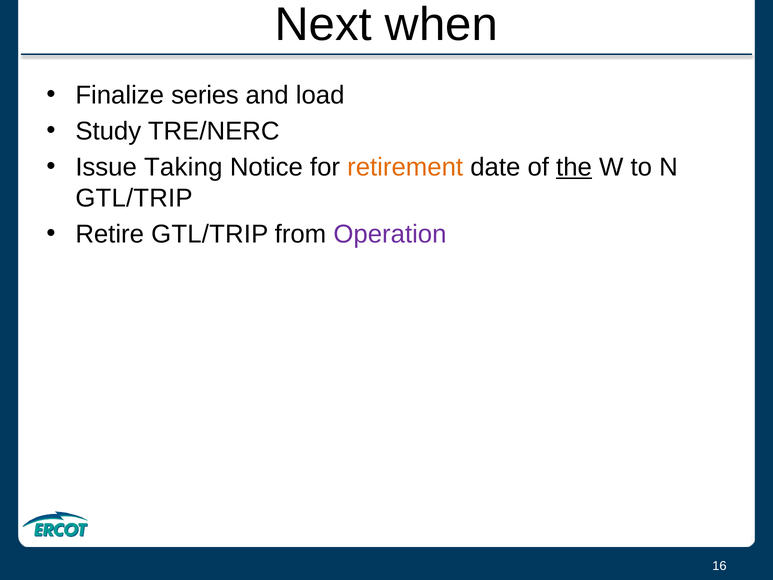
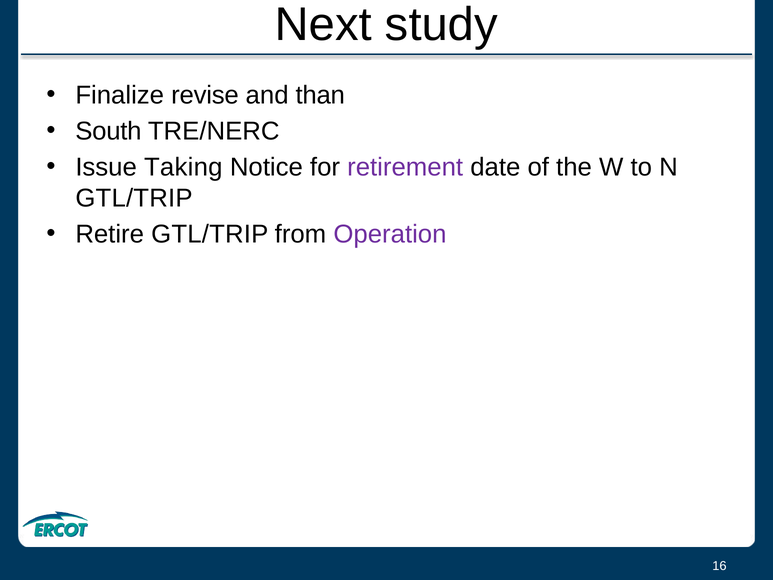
when: when -> study (441, 25)
series: series -> revise (205, 95)
load: load -> than (320, 95)
Study: Study -> South (108, 131)
retirement colour: orange -> purple (405, 167)
the underline: present -> none (574, 167)
